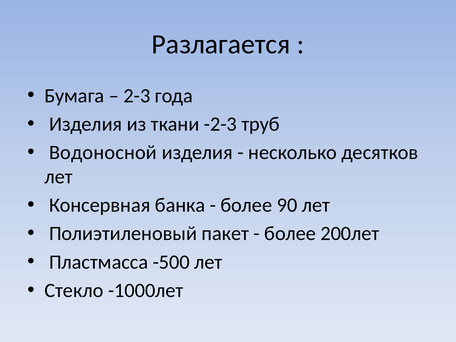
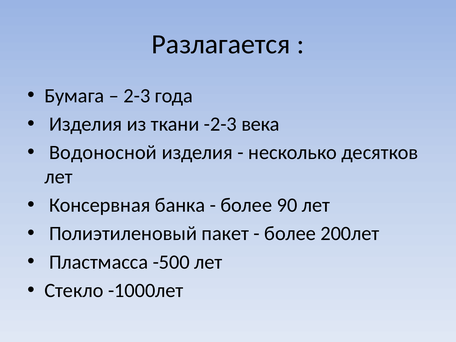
труб: труб -> века (261, 124)
